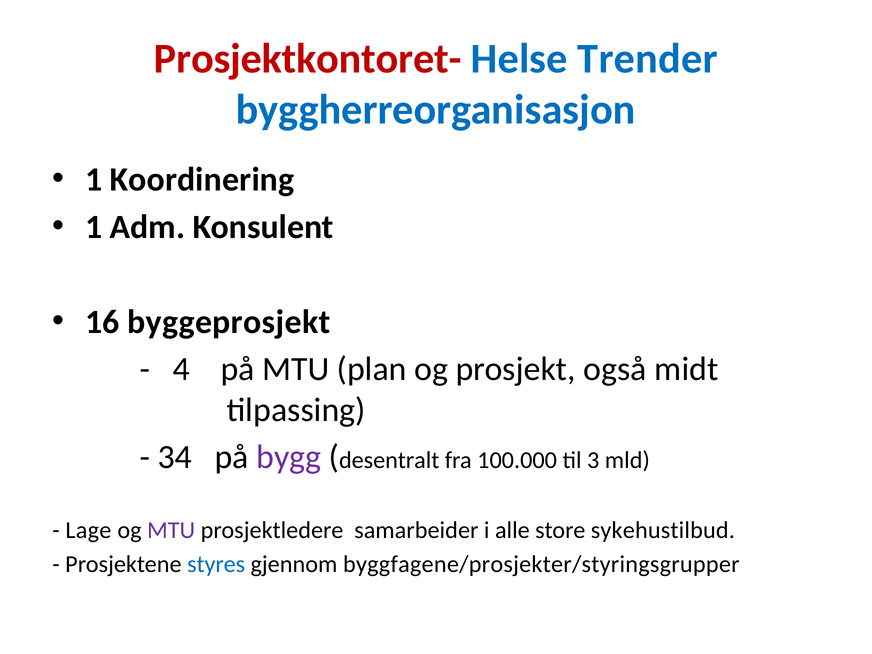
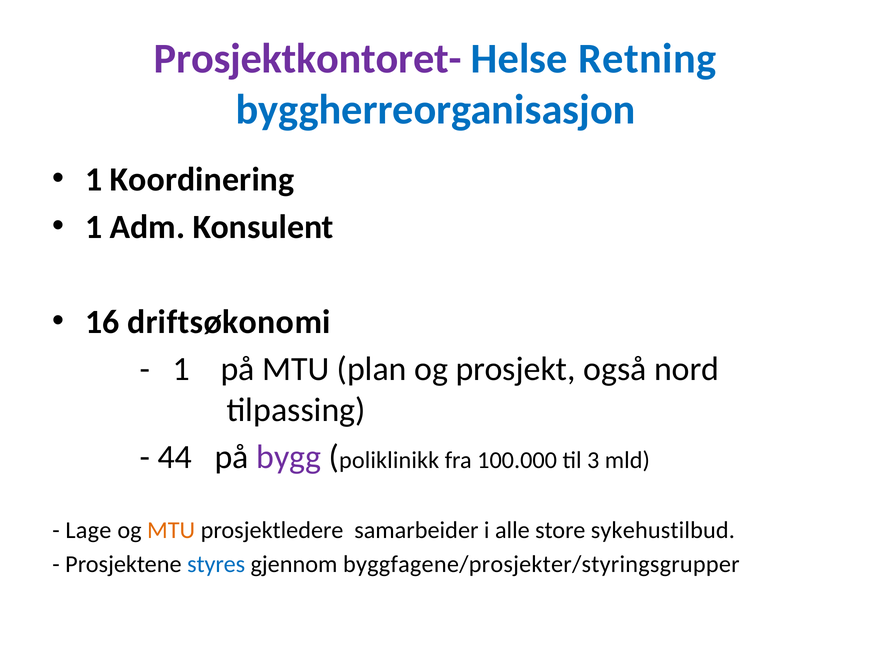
Prosjektkontoret- colour: red -> purple (308, 59)
Trender: Trender -> Retning (647, 59)
byggeprosjekt: byggeprosjekt -> driftsøkonomi (229, 322)
4: 4 -> 1 (181, 369)
midt: midt -> nord (687, 369)
34: 34 -> 44 (175, 457)
desentralt: desentralt -> poliklinikk (389, 460)
MTU colour: purple -> orange (171, 530)
